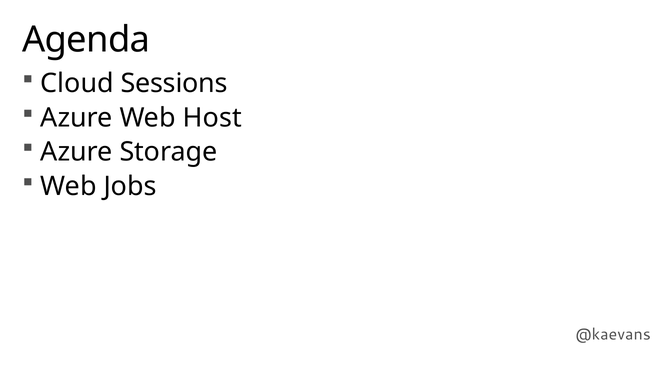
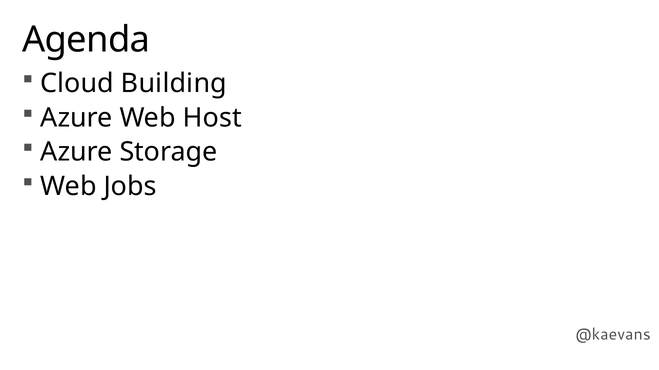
Sessions: Sessions -> Building (174, 83)
